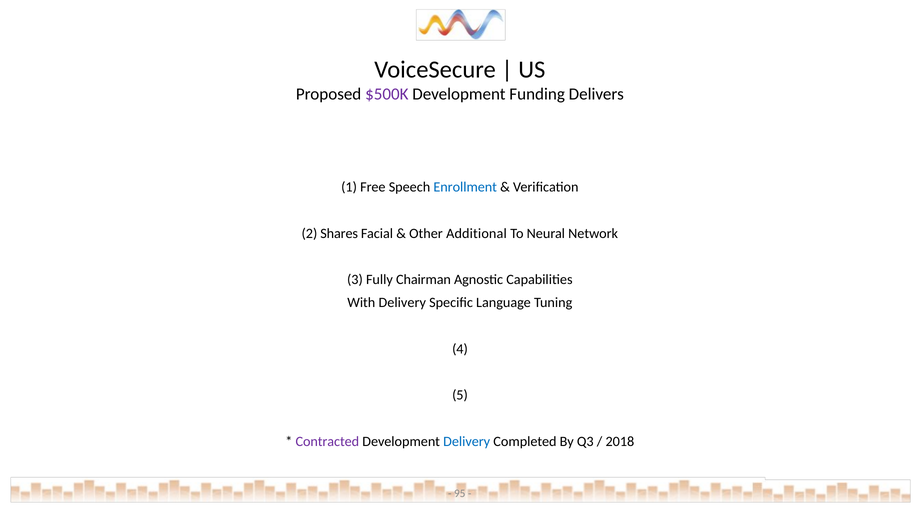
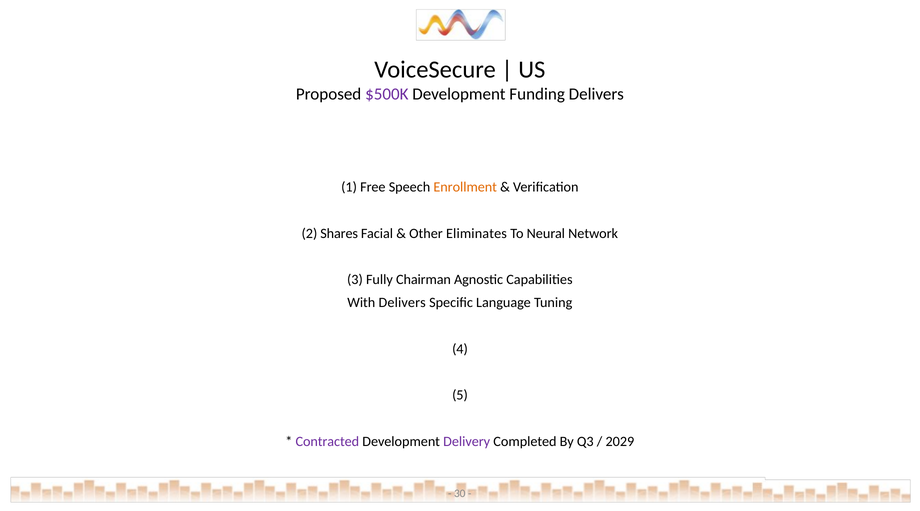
Enrollment colour: blue -> orange (465, 187)
Additional: Additional -> Eliminates (476, 234)
With Delivery: Delivery -> Delivers (402, 303)
Delivery colour: blue -> purple (467, 441)
2018: 2018 -> 2029 (620, 441)
95: 95 -> 30 (460, 493)
